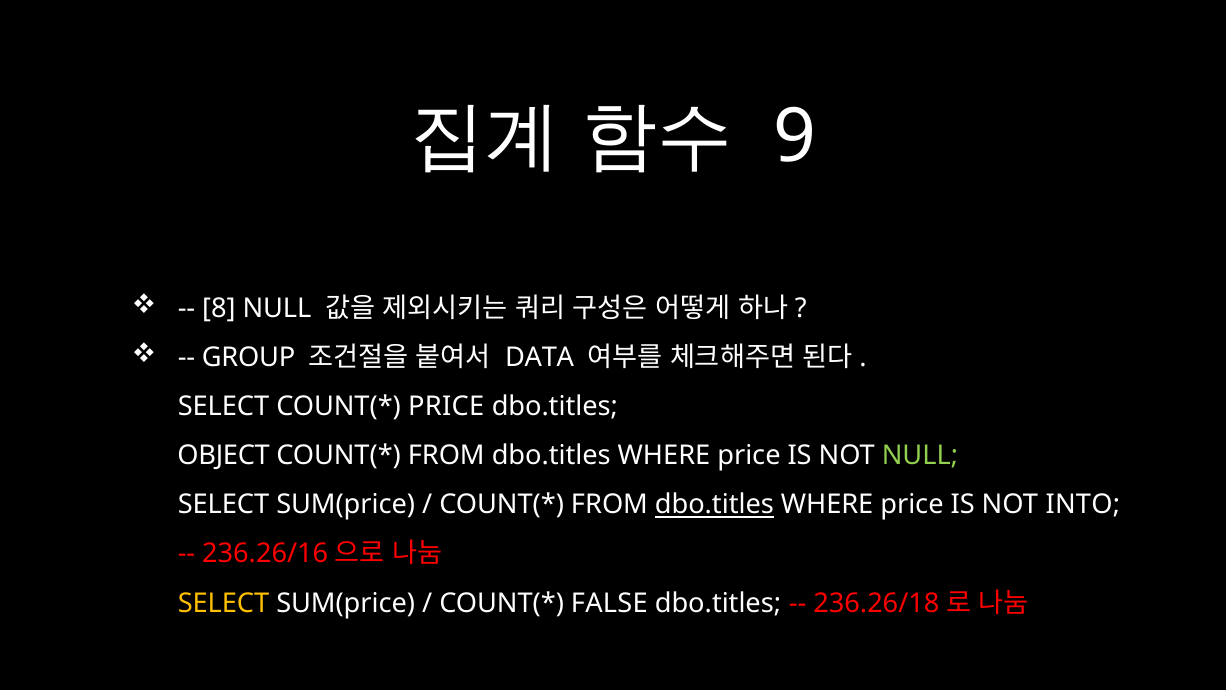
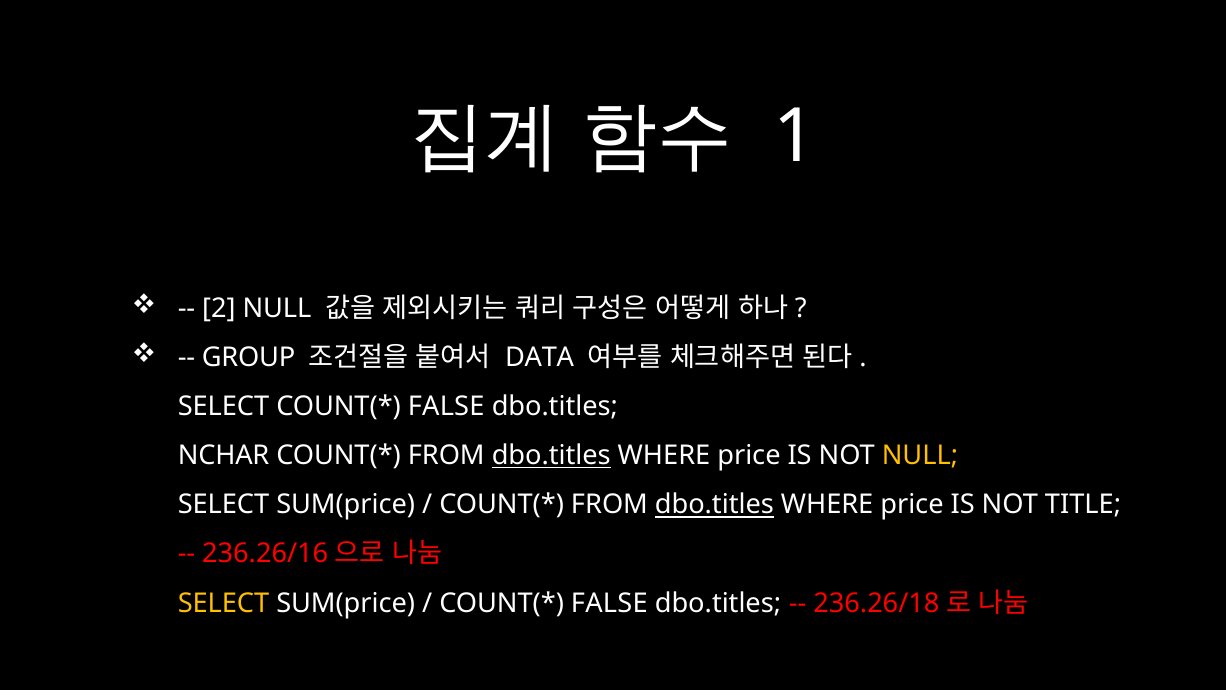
9: 9 -> 1 (795, 137)
8: 8 -> 2 (219, 309)
PRICE: PRICE -> FALSE (446, 407)
OBJECT: OBJECT -> NCHAR (224, 456)
dbo.titles underline: none -> present (551, 456)
NULL colour: light green -> yellow (920, 456)
INTO: INTO -> TITLE (1083, 505)
